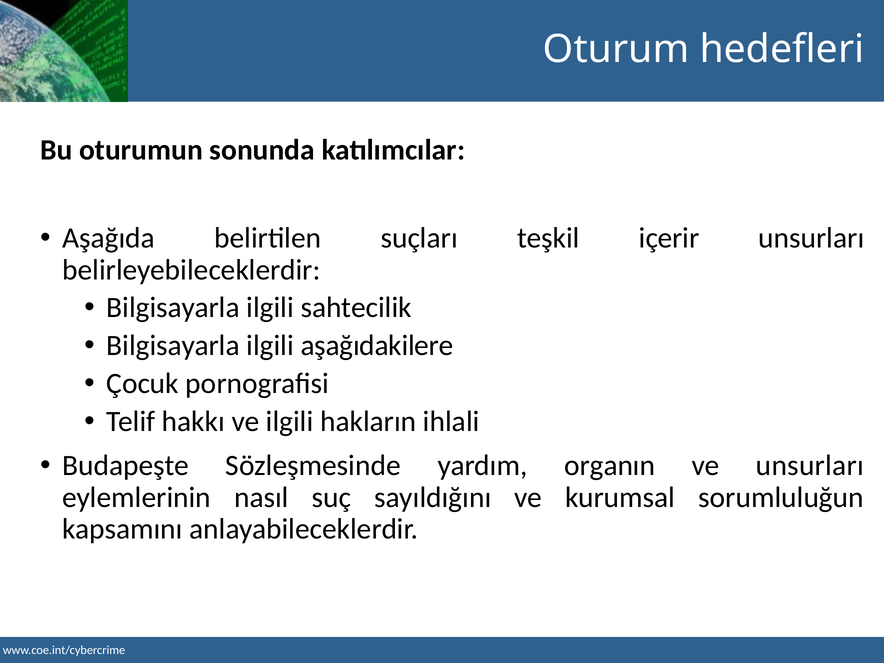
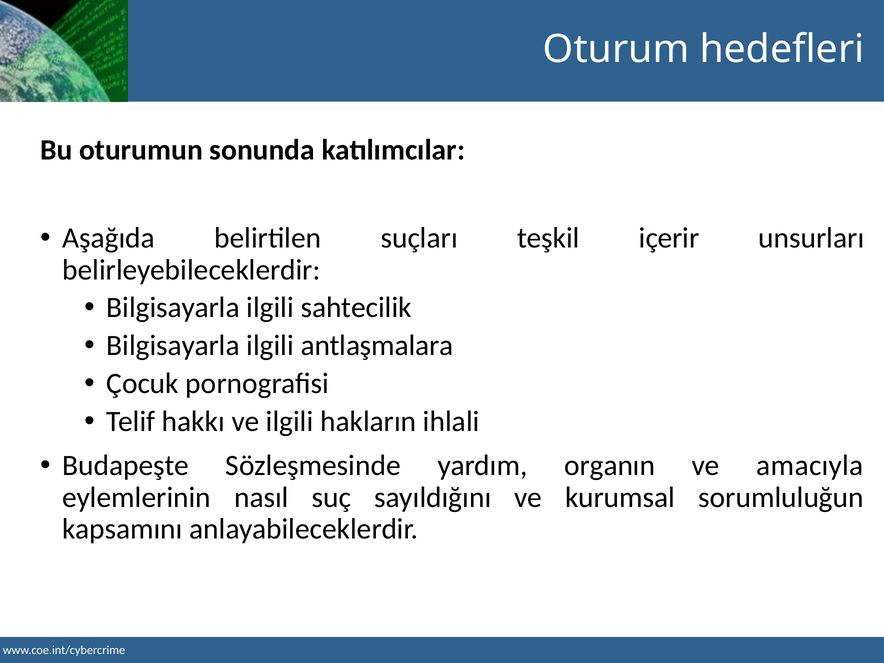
aşağıdakilere: aşağıdakilere -> antlaşmalara (377, 346)
ve unsurları: unsurları -> amacıyla (810, 466)
